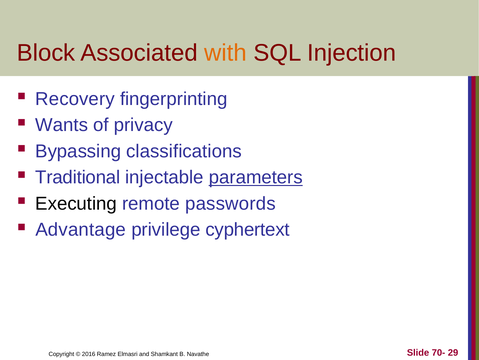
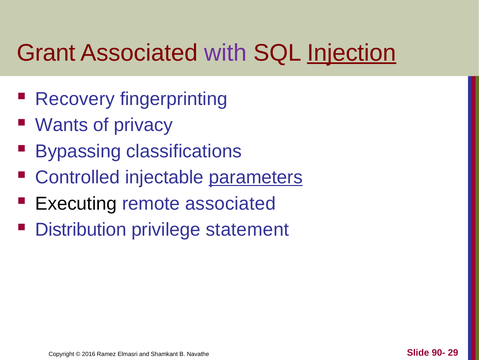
Block: Block -> Grant (46, 53)
with colour: orange -> purple (226, 53)
Injection underline: none -> present (352, 53)
Traditional: Traditional -> Controlled (78, 177)
remote passwords: passwords -> associated (230, 203)
Advantage: Advantage -> Distribution (81, 229)
cyphertext: cyphertext -> statement (247, 229)
70-: 70- -> 90- (439, 352)
